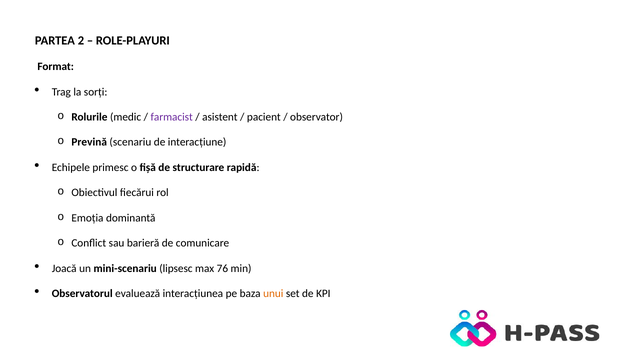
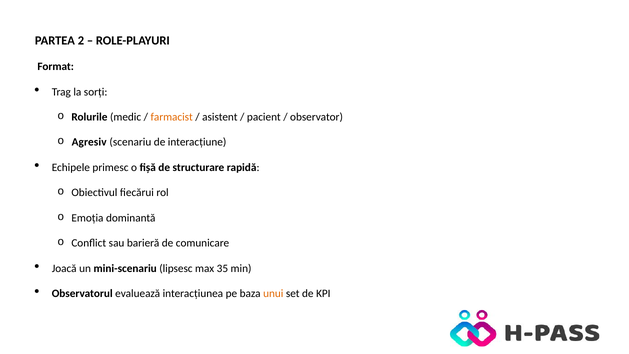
farmacist colour: purple -> orange (172, 117)
Prevină: Prevină -> Agresiv (89, 142)
76: 76 -> 35 (222, 268)
